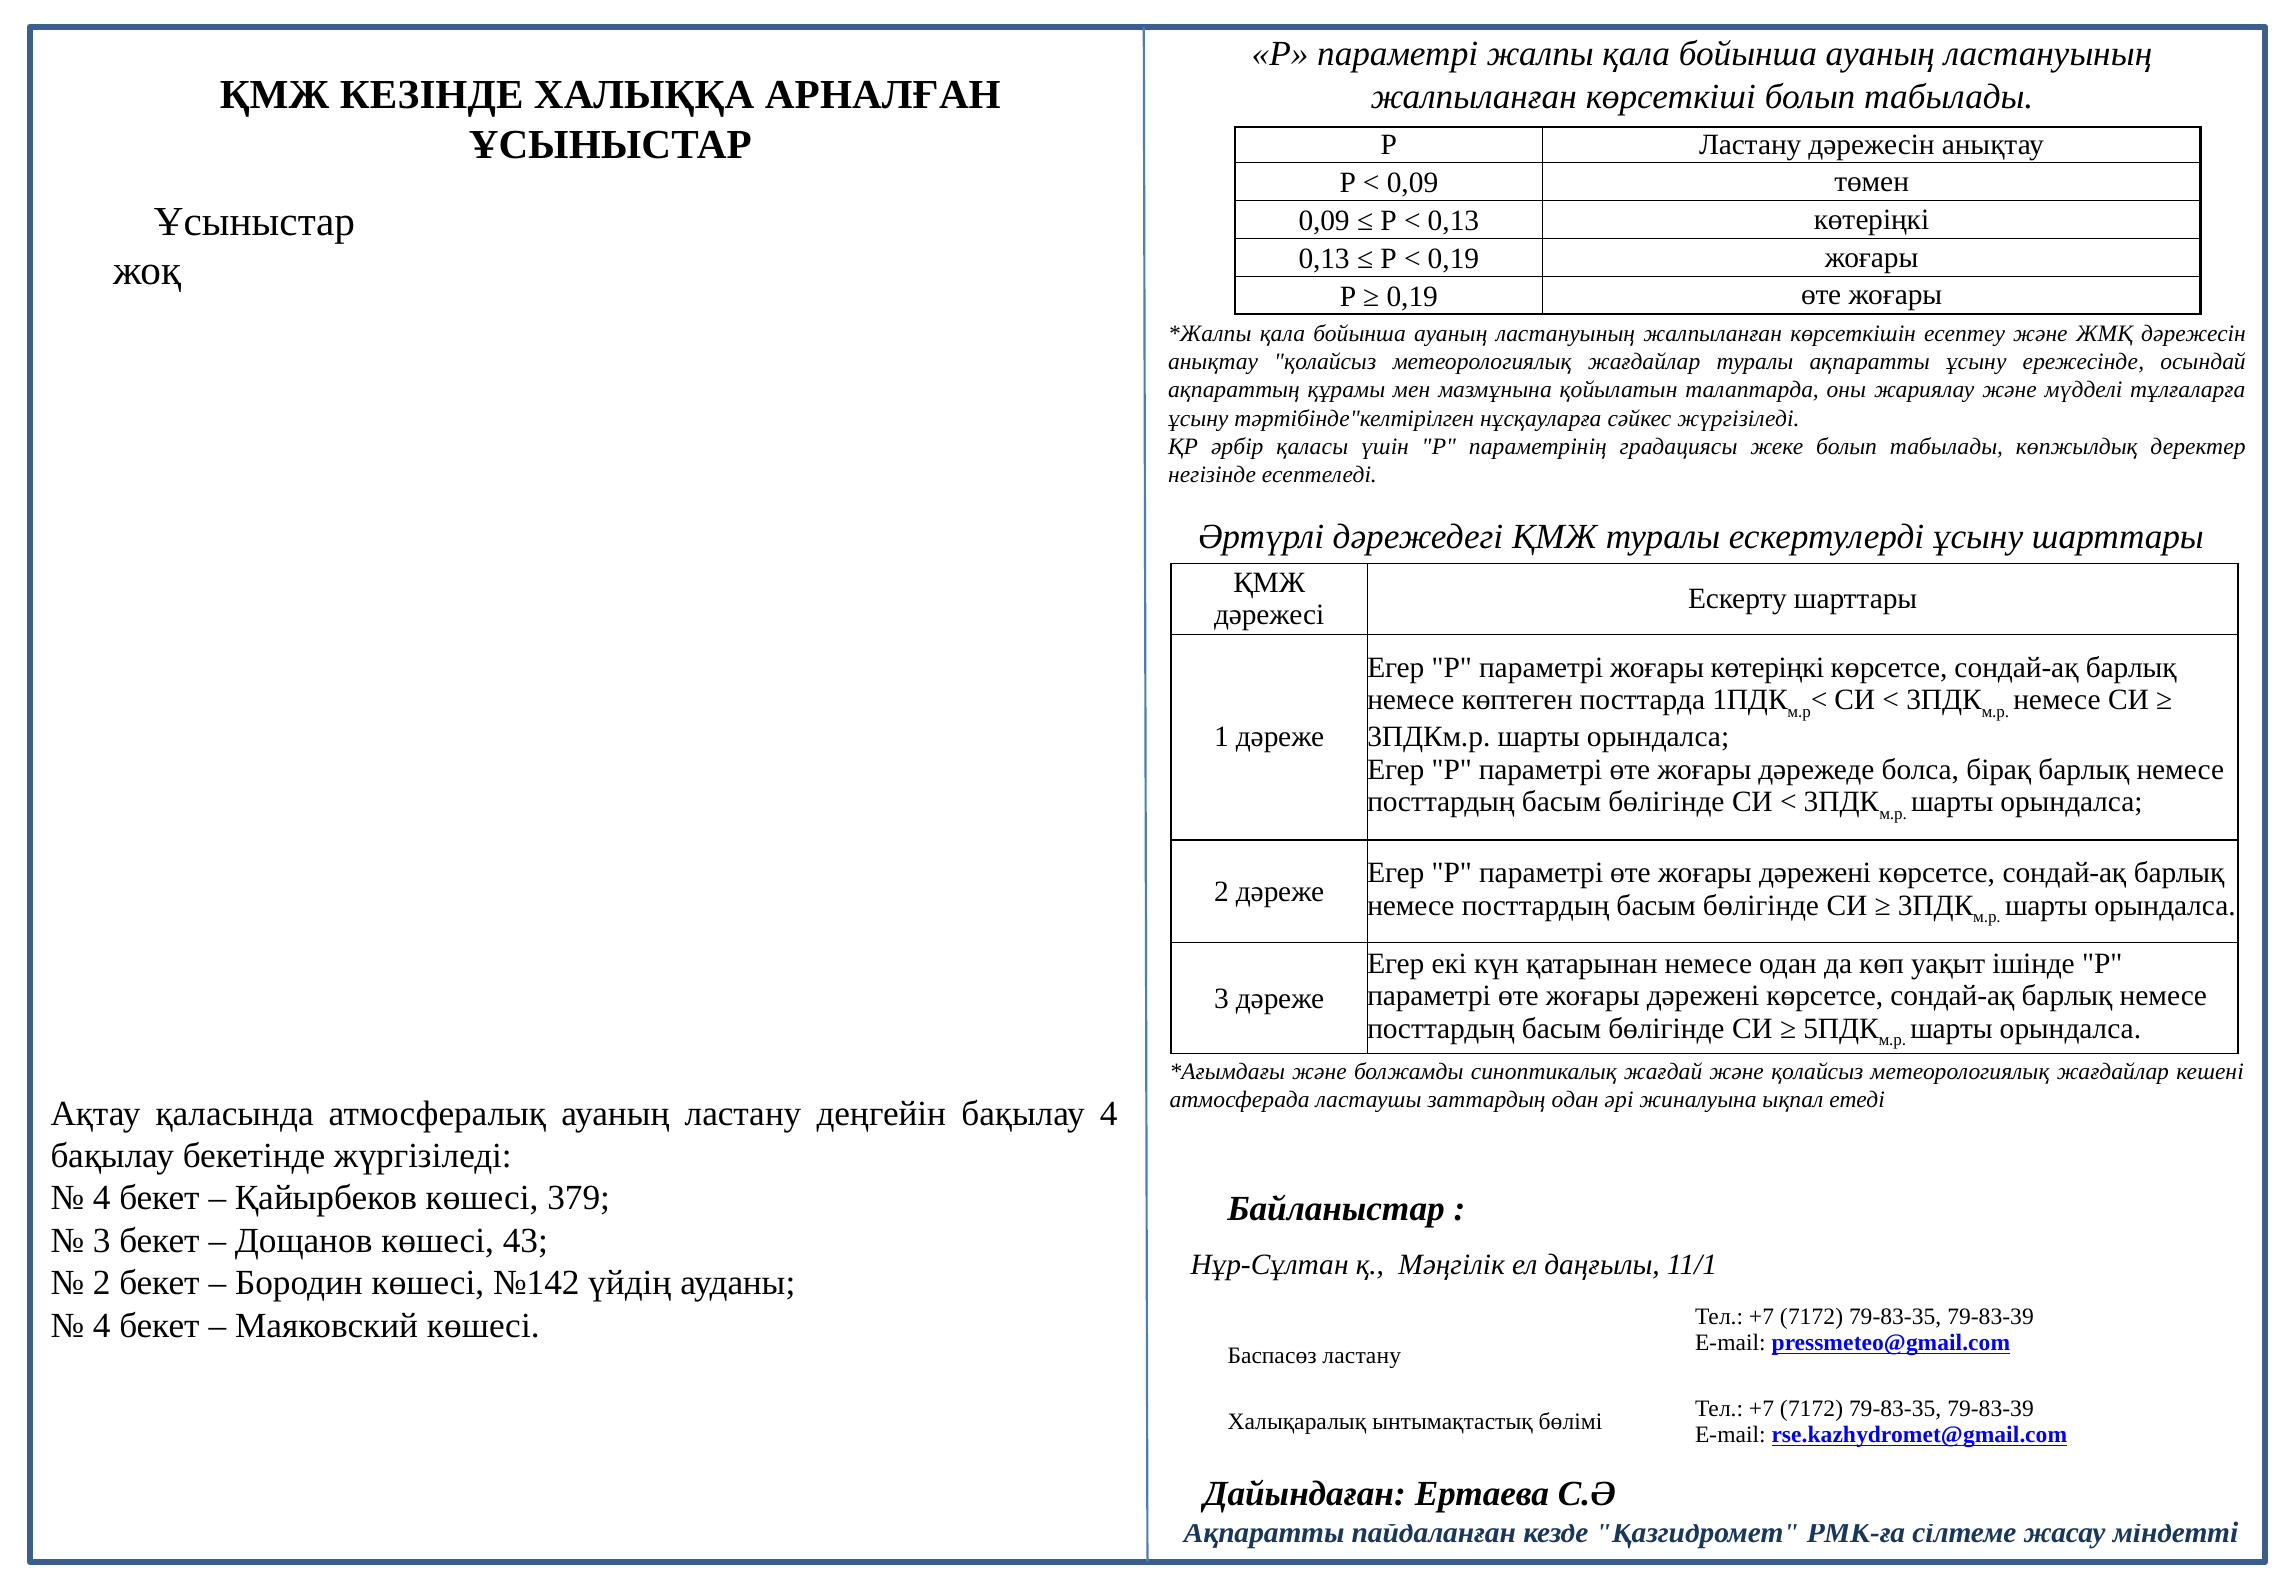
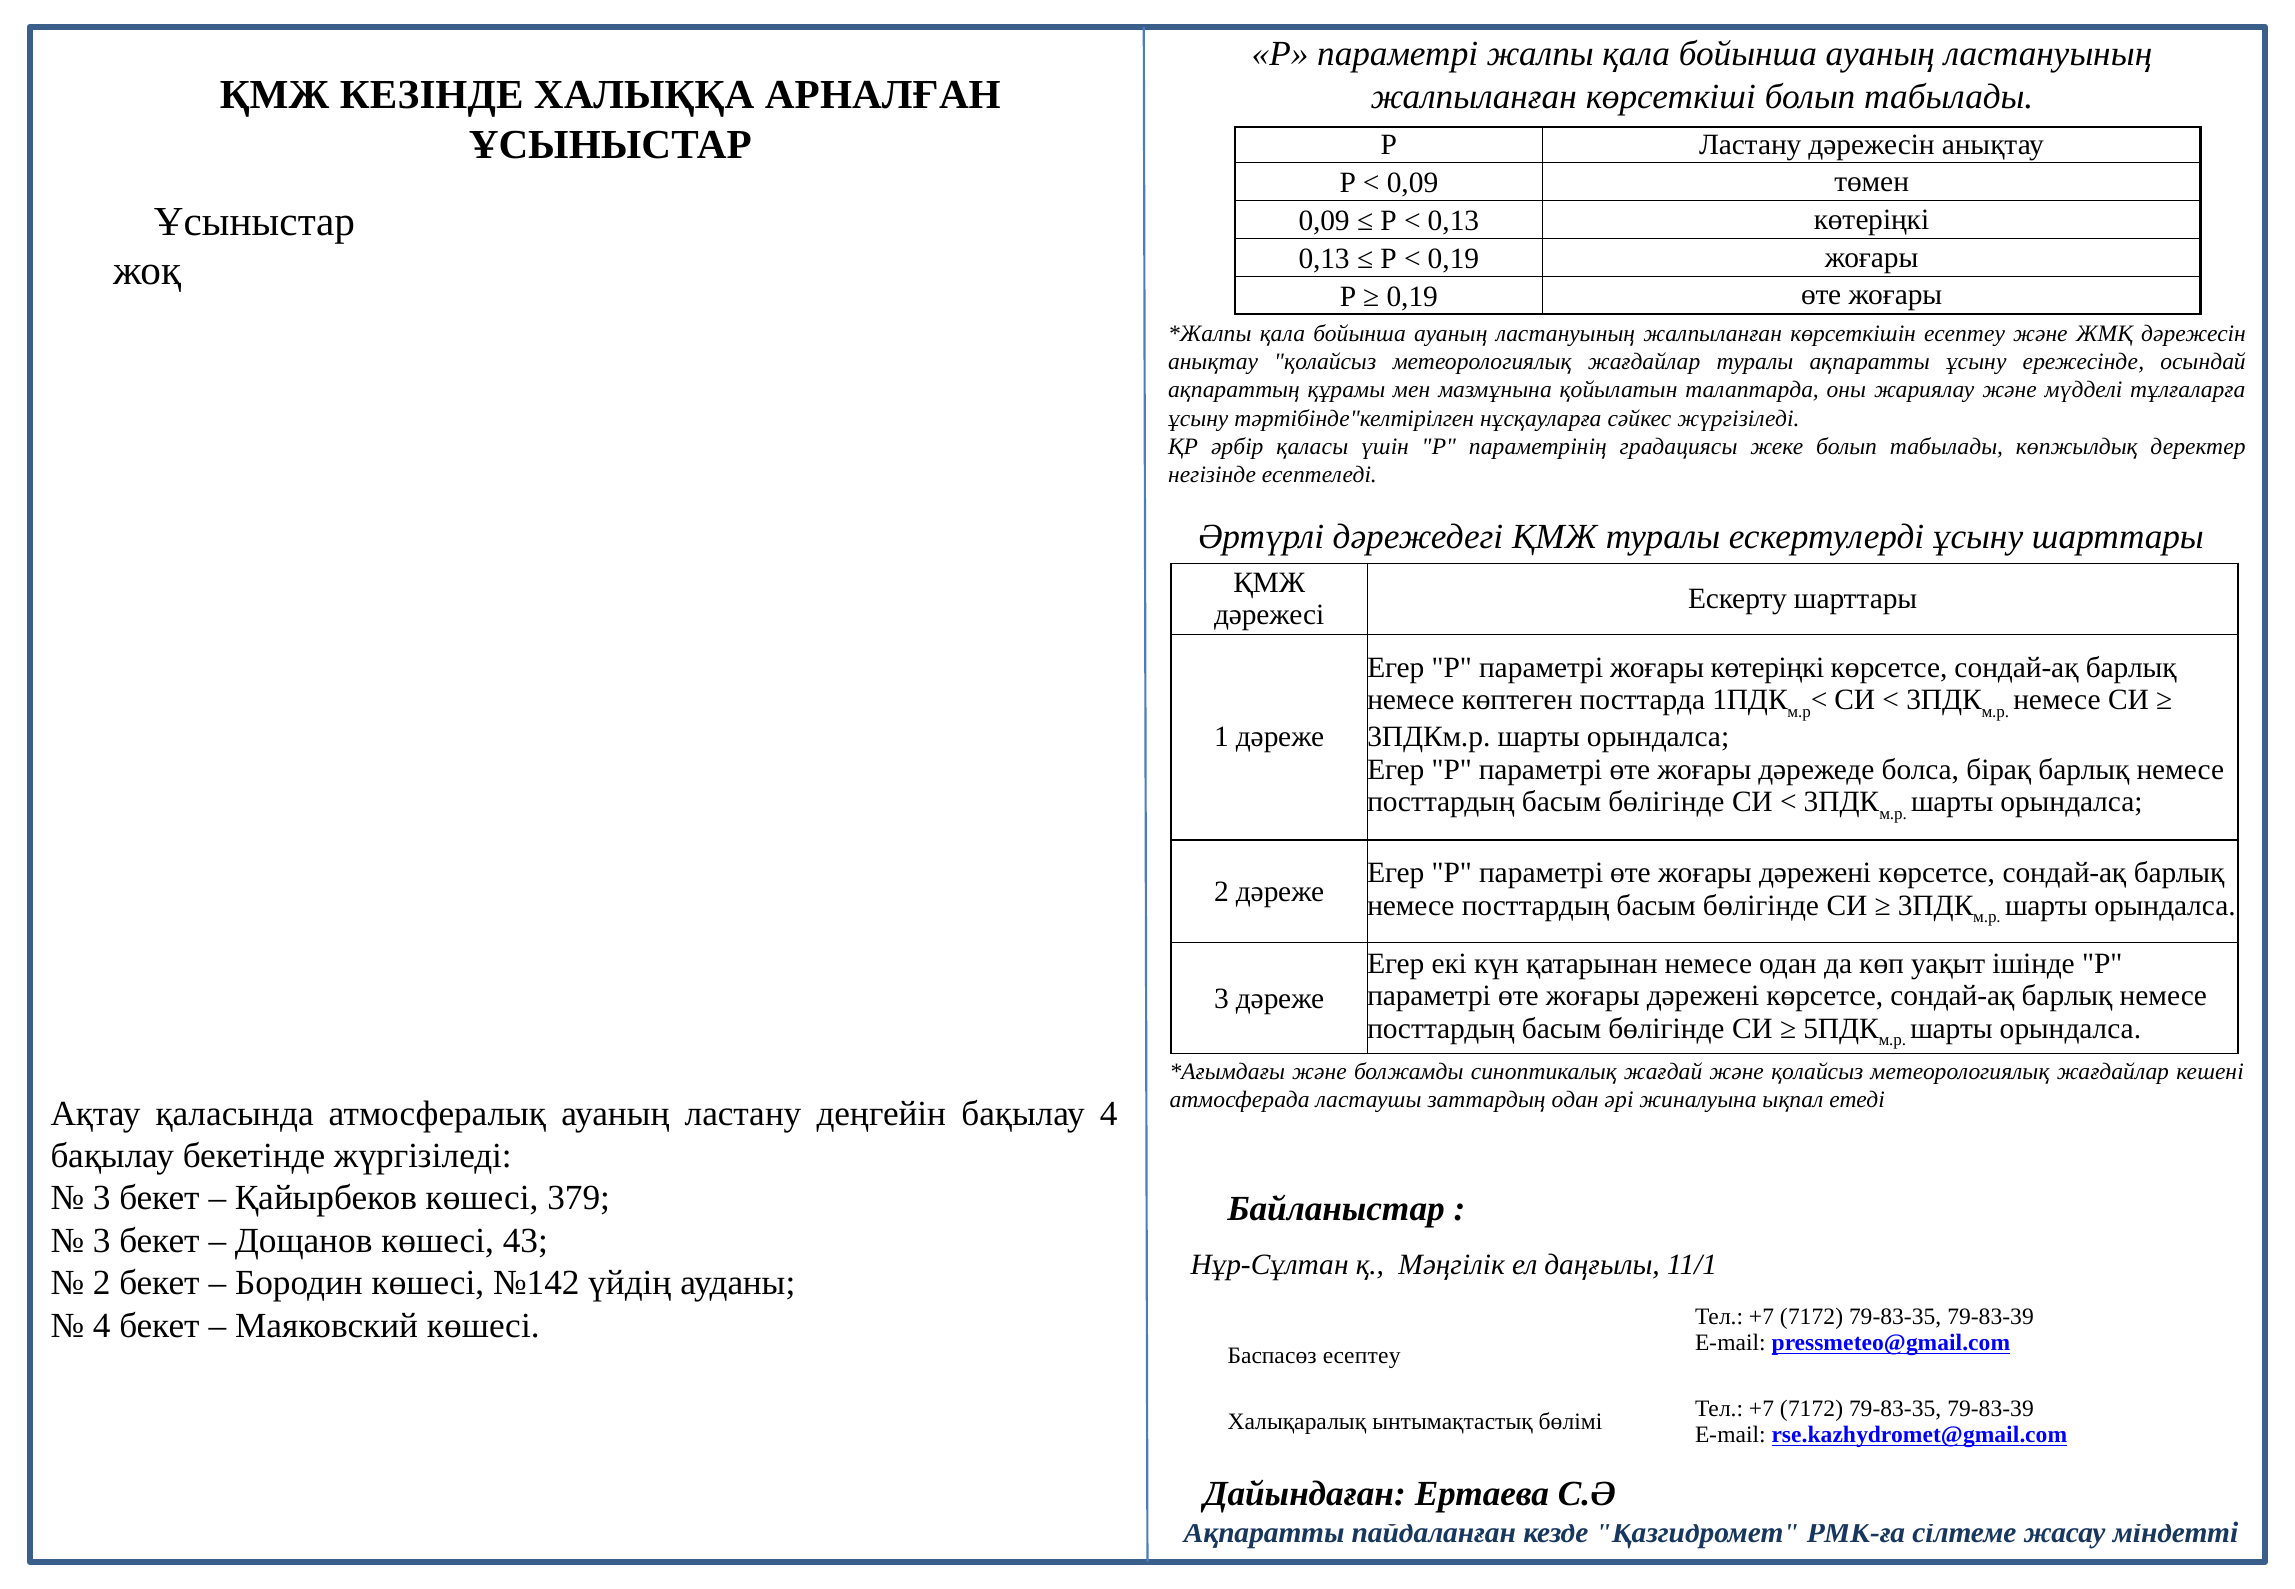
4: 4 -> 3 (102, 1198)
Баспасөз ластану: ластану -> есептеу (1362, 1356)
